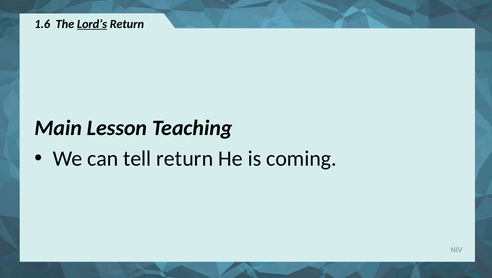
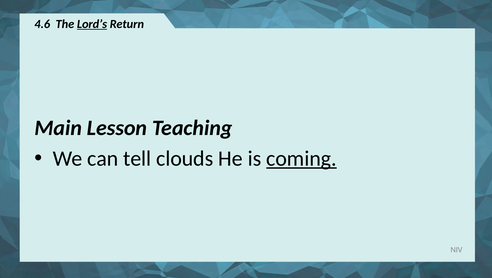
1.6: 1.6 -> 4.6 (42, 24)
tell return: return -> clouds (185, 158)
coming underline: none -> present (301, 158)
